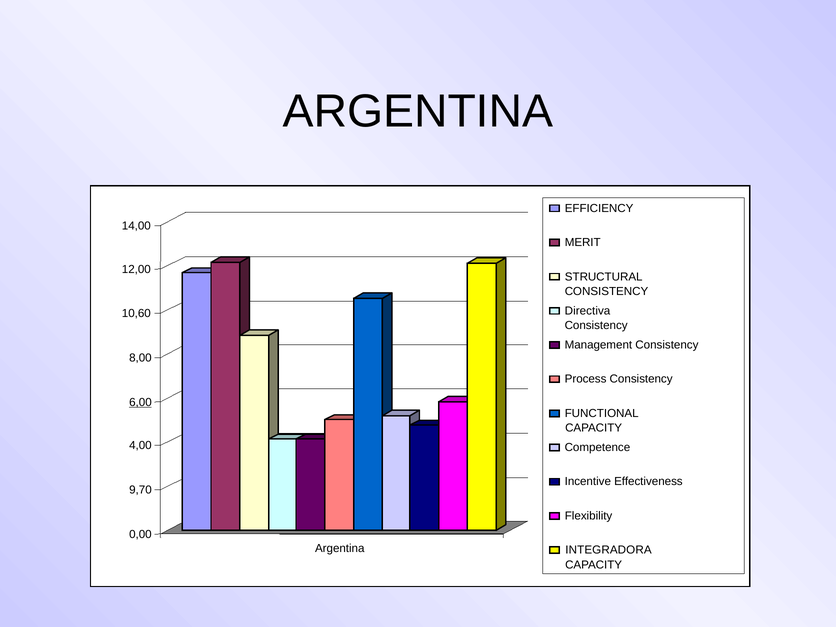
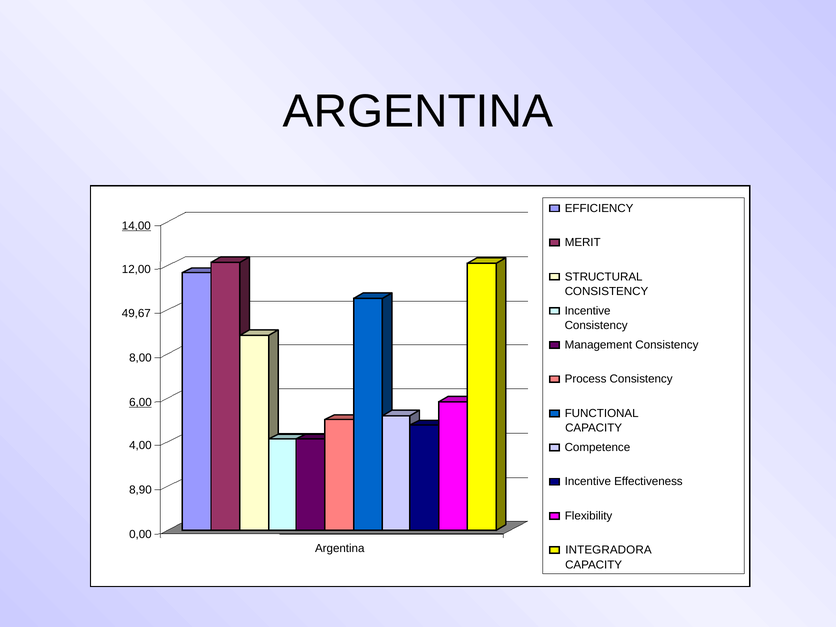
14,00 underline: none -> present (136, 226)
Directiva: Directiva -> Incentive (588, 311)
10,60: 10,60 -> 49,67 (136, 314)
9,70: 9,70 -> 8,90 (140, 490)
